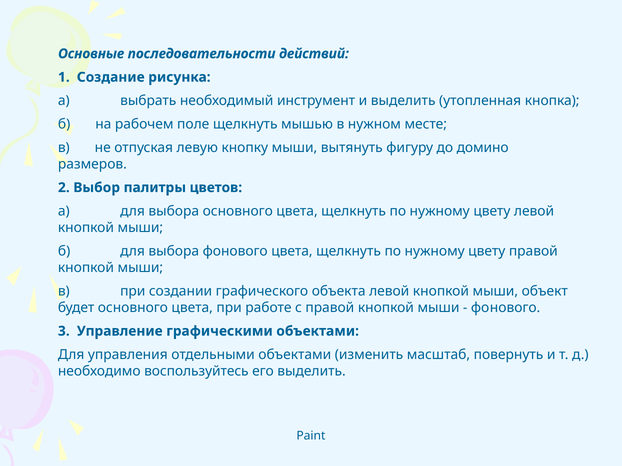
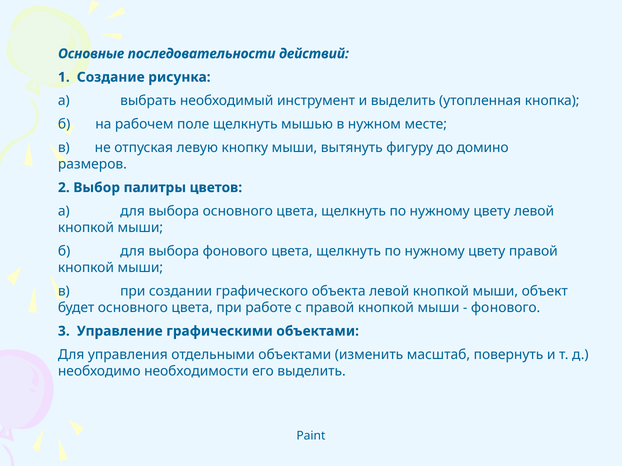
воспользуйтесь: воспользуйтесь -> необходимости (196, 372)
